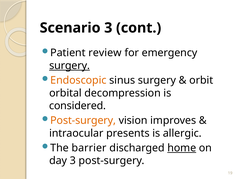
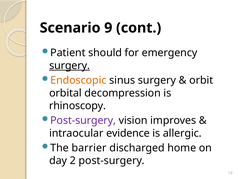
Scenario 3: 3 -> 9 (108, 28)
review: review -> should (105, 53)
considered: considered -> rhinoscopy (78, 105)
Post-surgery colour: orange -> purple (83, 120)
presents: presents -> evidence (128, 133)
home underline: present -> none (182, 148)
day 3: 3 -> 2 (73, 160)
